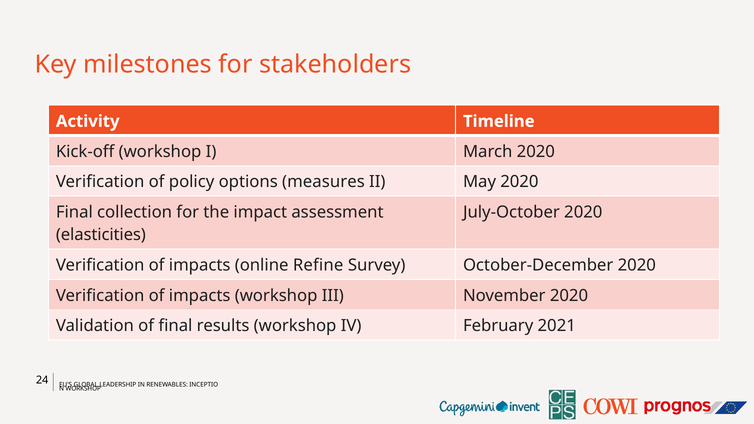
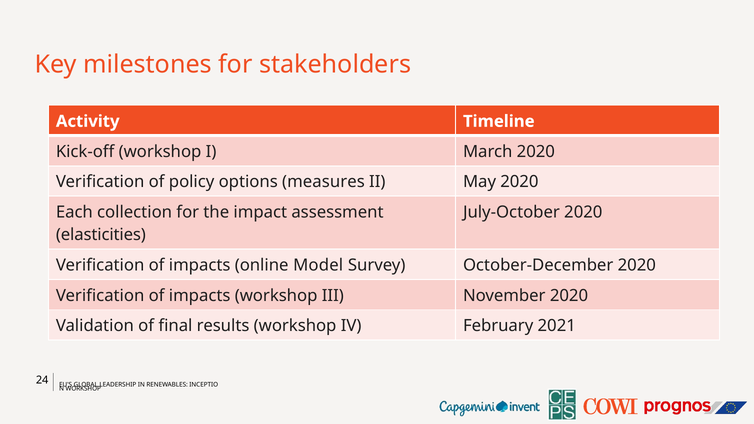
Final: Final -> Each (74, 212)
Refine: Refine -> Model (318, 265)
